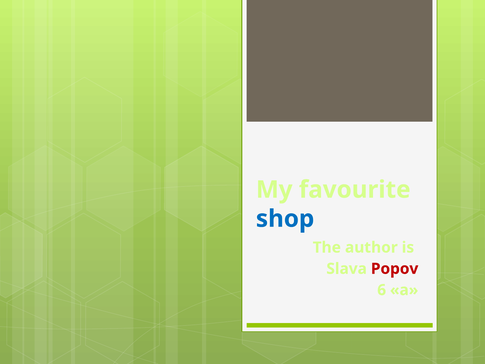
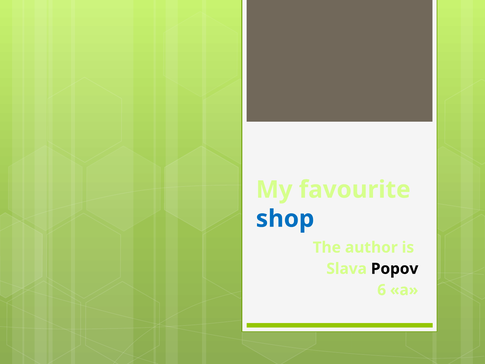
Popov colour: red -> black (395, 269)
